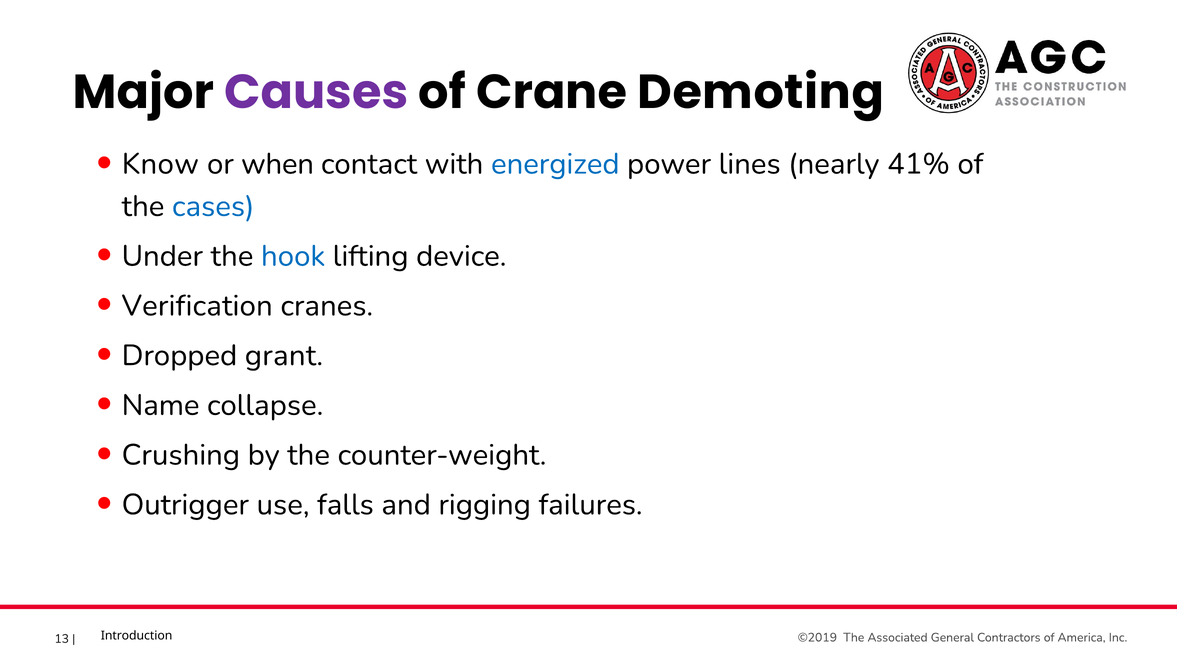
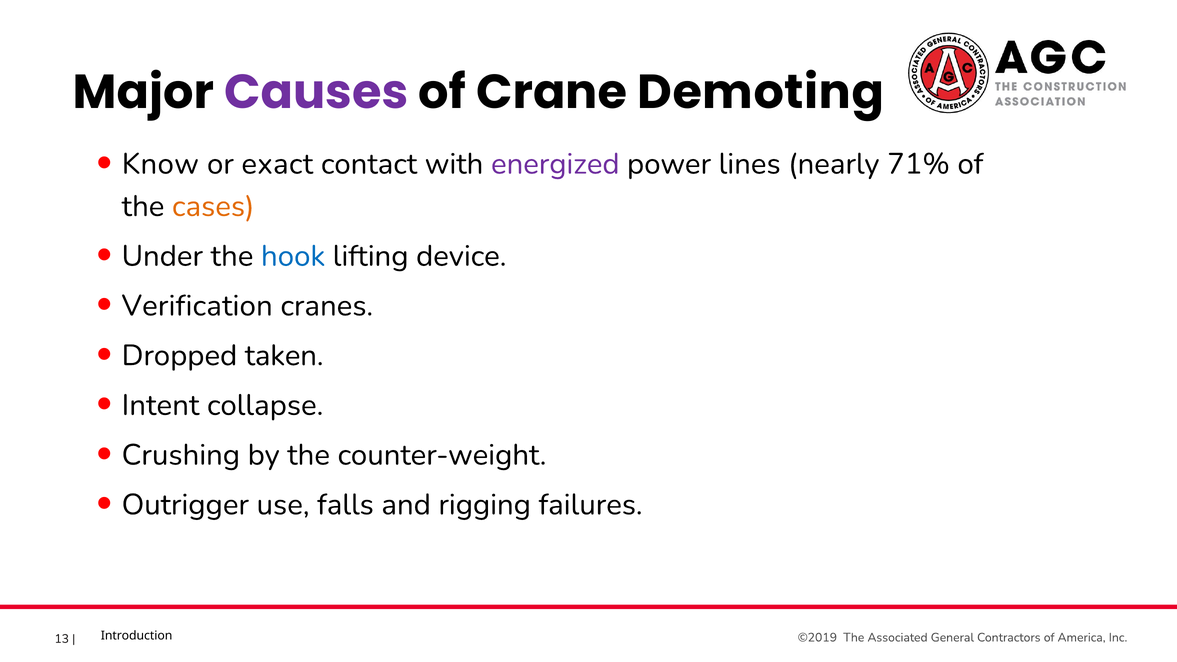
when: when -> exact (277, 164)
energized colour: blue -> purple (555, 164)
41%: 41% -> 71% (918, 164)
cases colour: blue -> orange (213, 206)
grant: grant -> taken (284, 355)
Name: Name -> Intent (160, 405)
